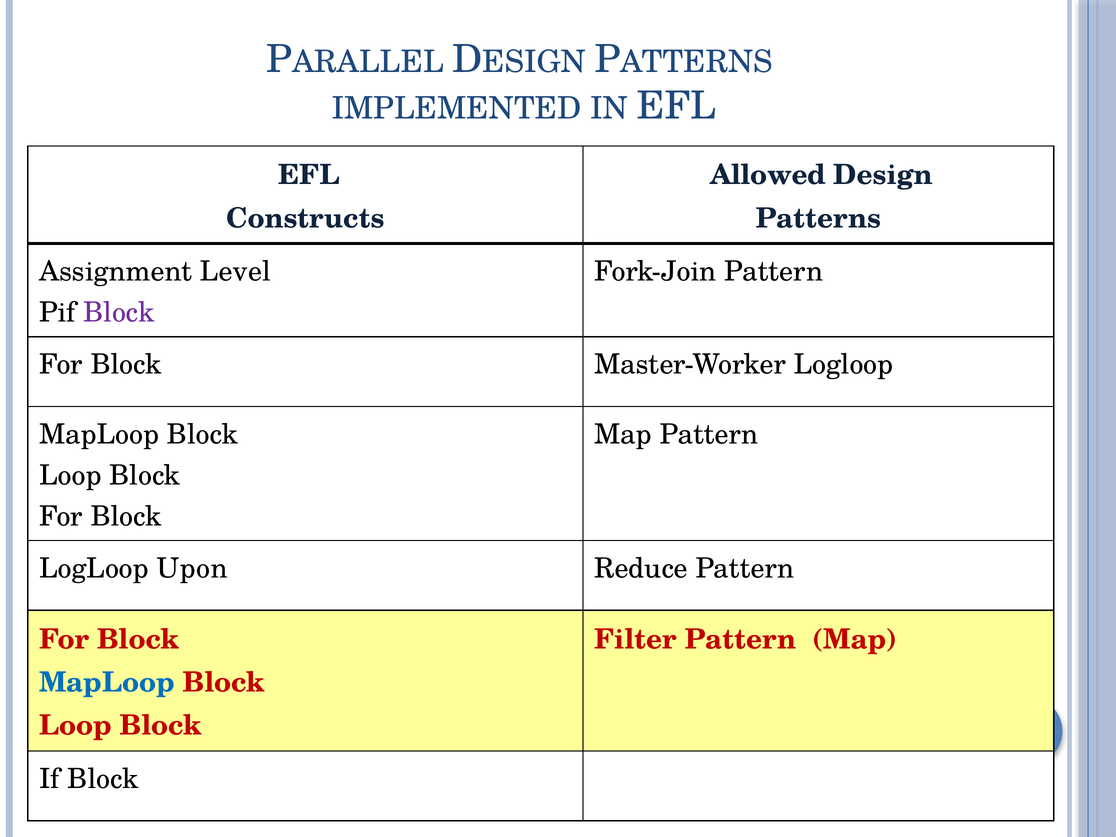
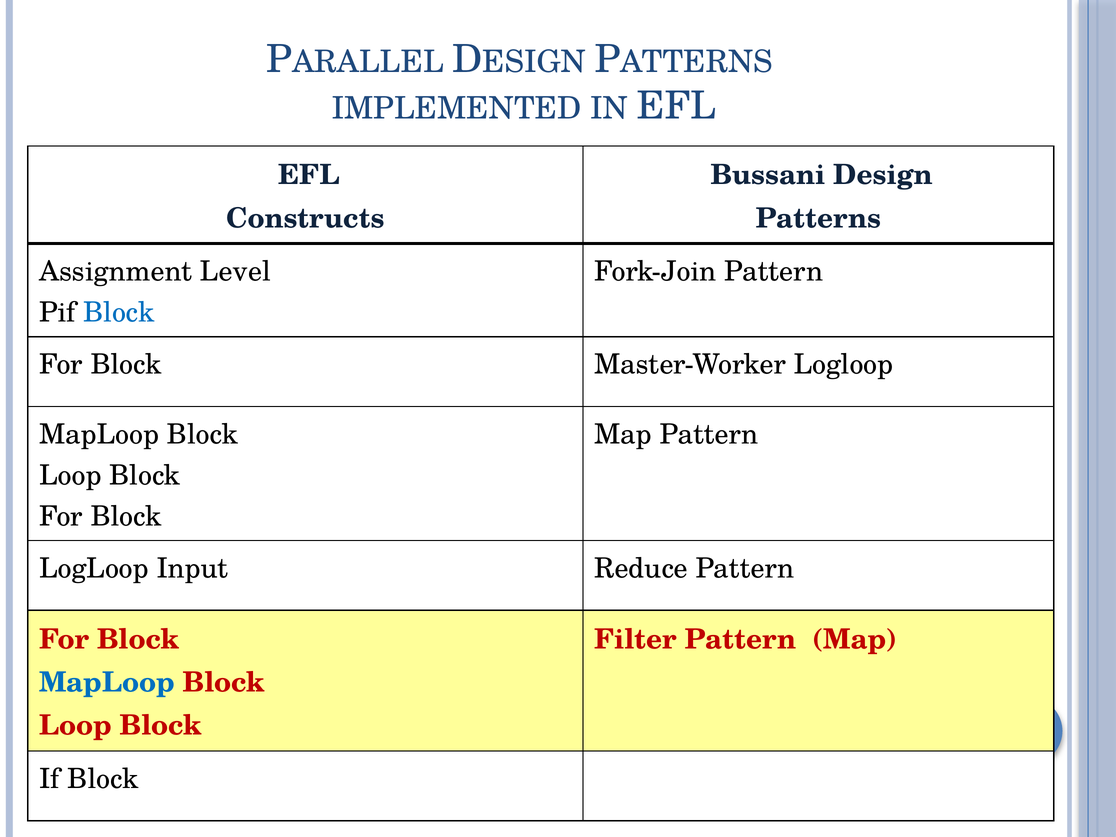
Allowed: Allowed -> Bussani (768, 175)
Block colour: purple -> blue (119, 313)
Upon: Upon -> Input (193, 569)
